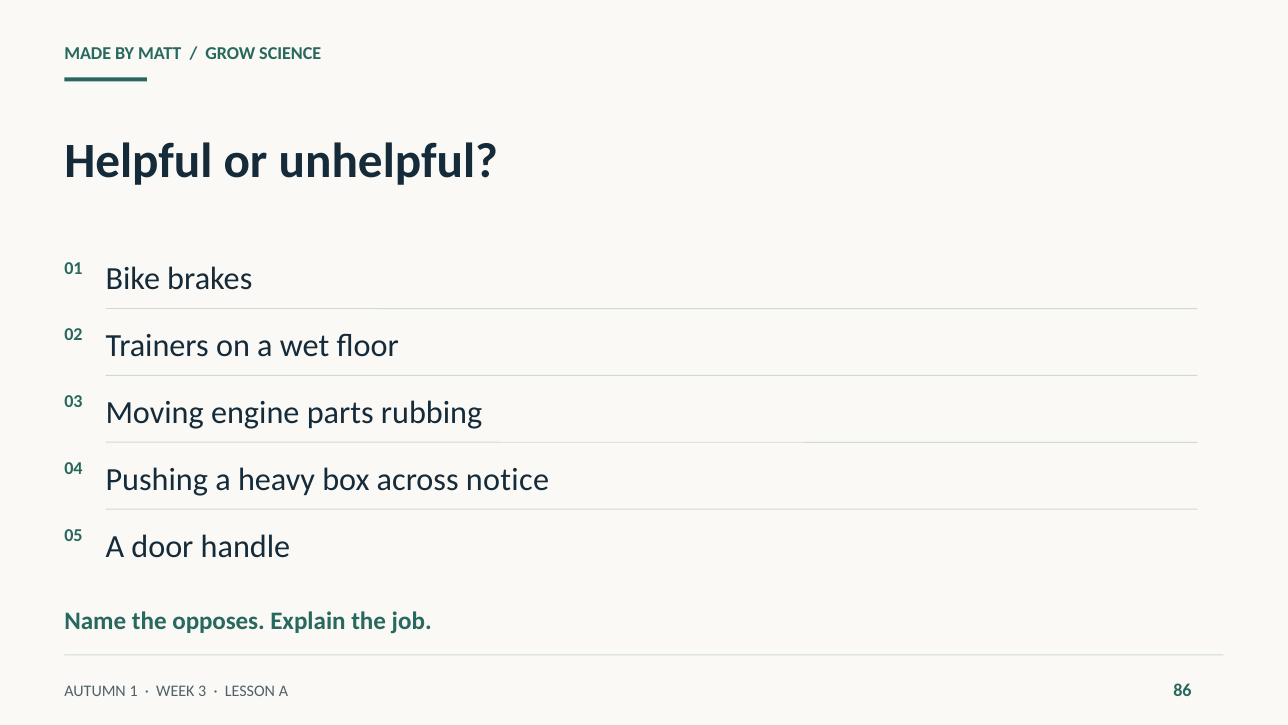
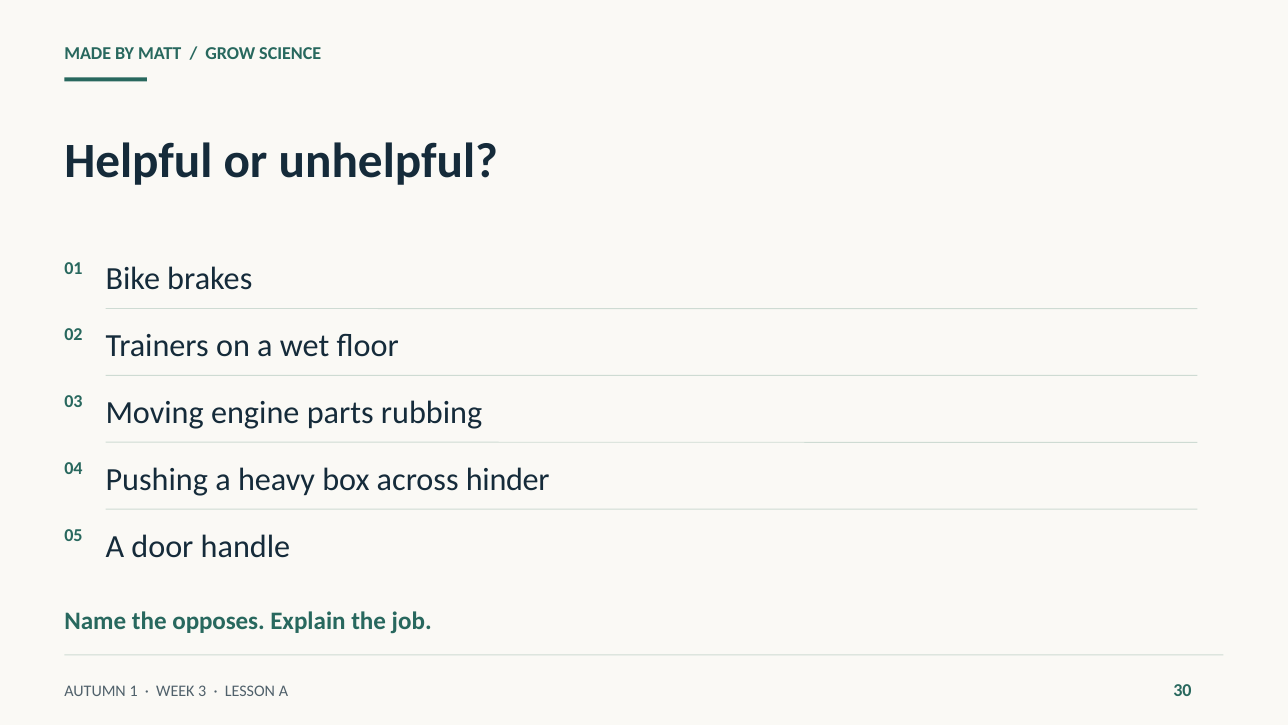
notice: notice -> hinder (508, 480)
86: 86 -> 30 (1182, 690)
